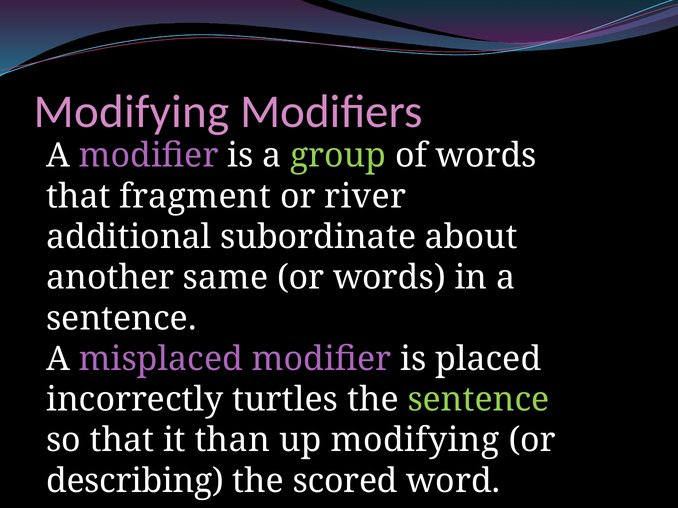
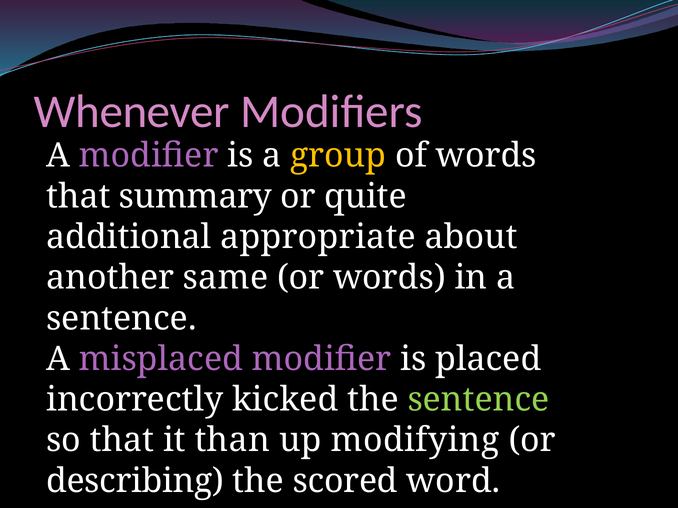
Modifying: Modifying -> Whenever (132, 112)
group colour: light green -> yellow (338, 156)
fragment: fragment -> summary (196, 197)
river: river -> quite (366, 197)
subordinate: subordinate -> appropriate (318, 237)
turtles: turtles -> kicked (285, 400)
